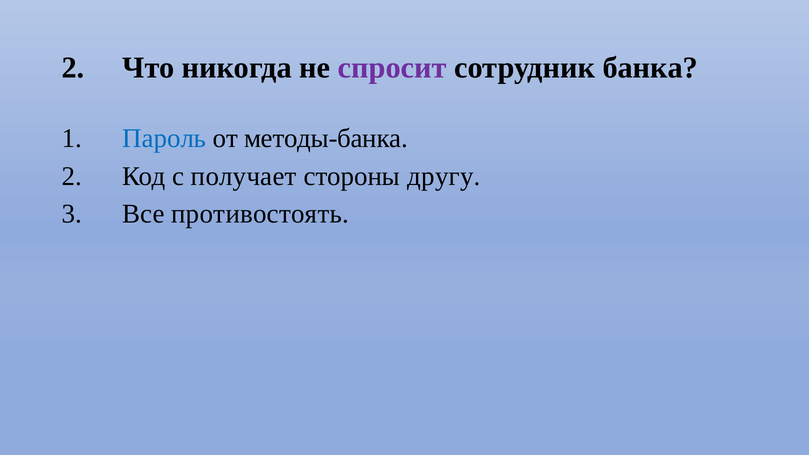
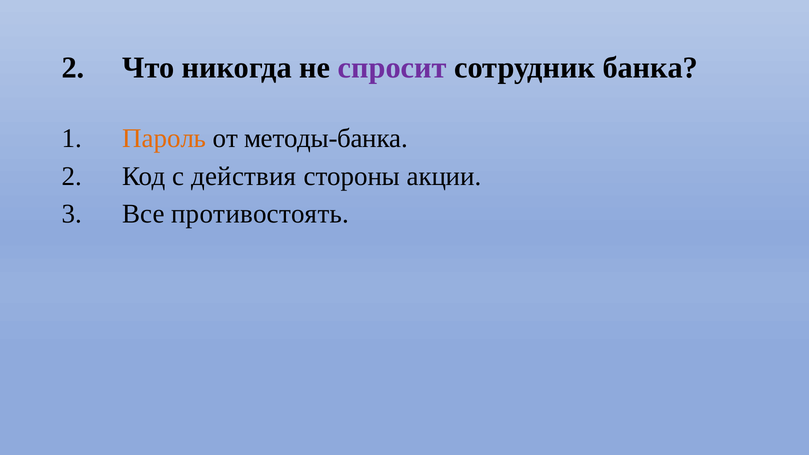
Пароль colour: blue -> orange (164, 139)
получает: получает -> действия (244, 176)
другу: другу -> акции (444, 176)
